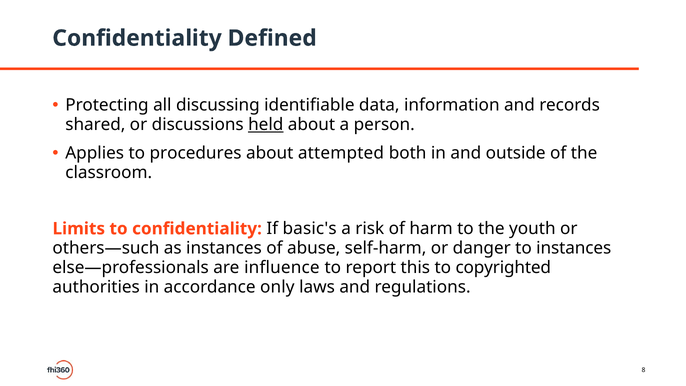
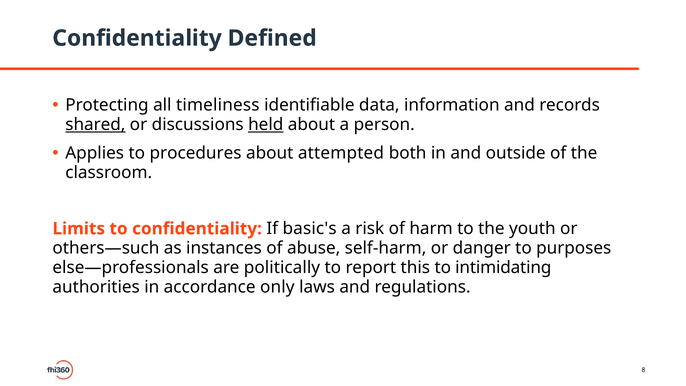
discussing: discussing -> timeliness (218, 105)
shared underline: none -> present (95, 125)
to instances: instances -> purposes (574, 248)
influence: influence -> politically (282, 268)
copyrighted: copyrighted -> intimidating (503, 268)
